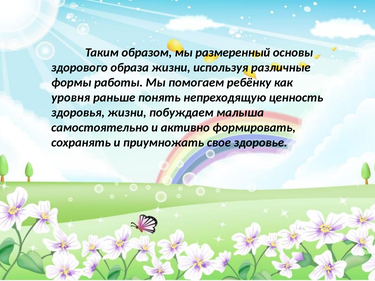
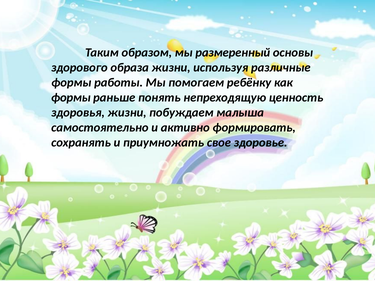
уровня: уровня -> формы (71, 98)
